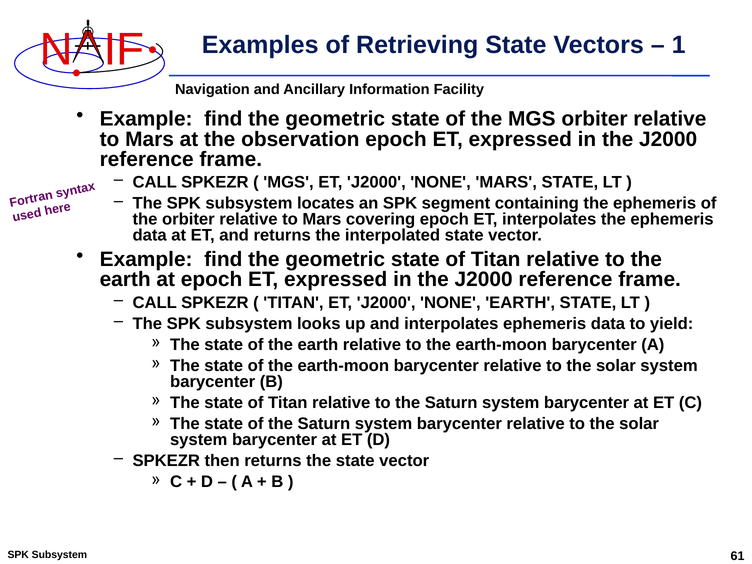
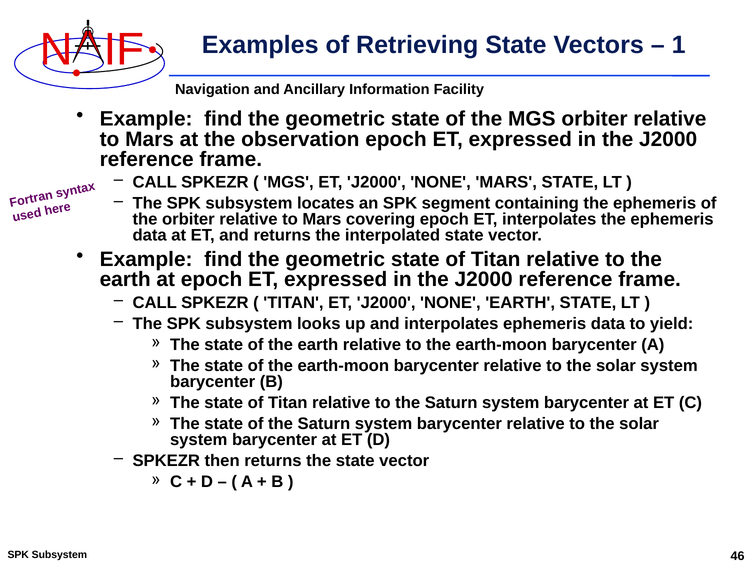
61: 61 -> 46 (738, 557)
